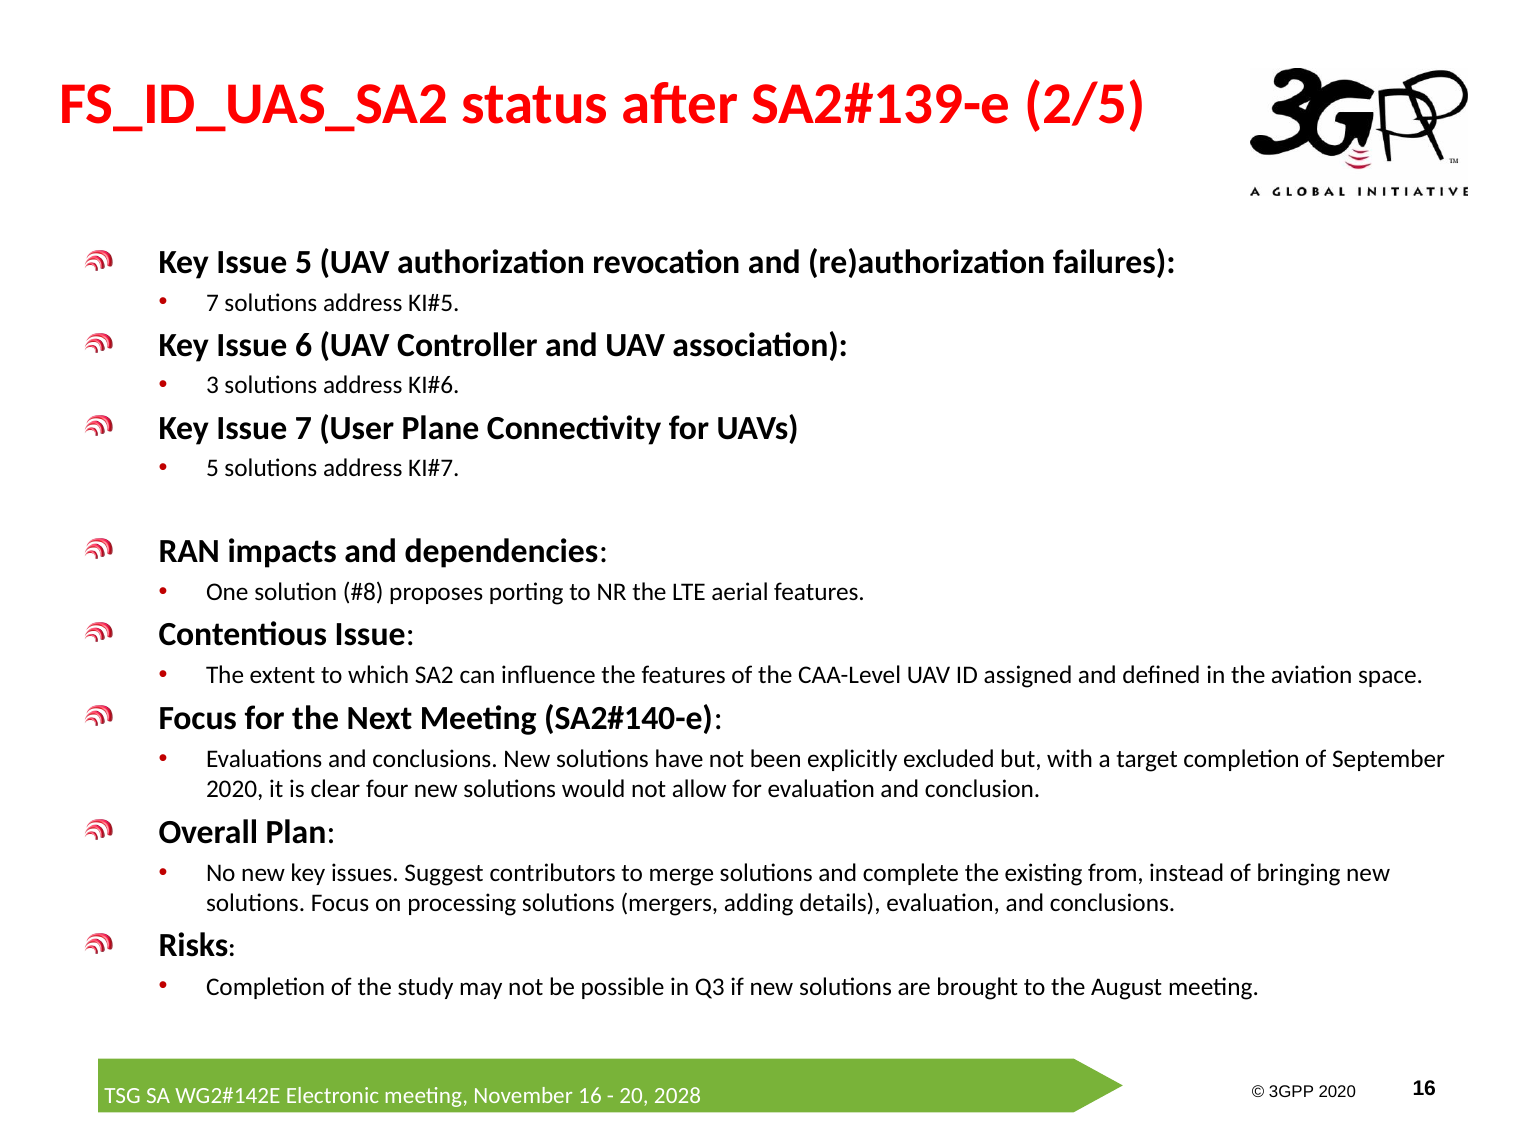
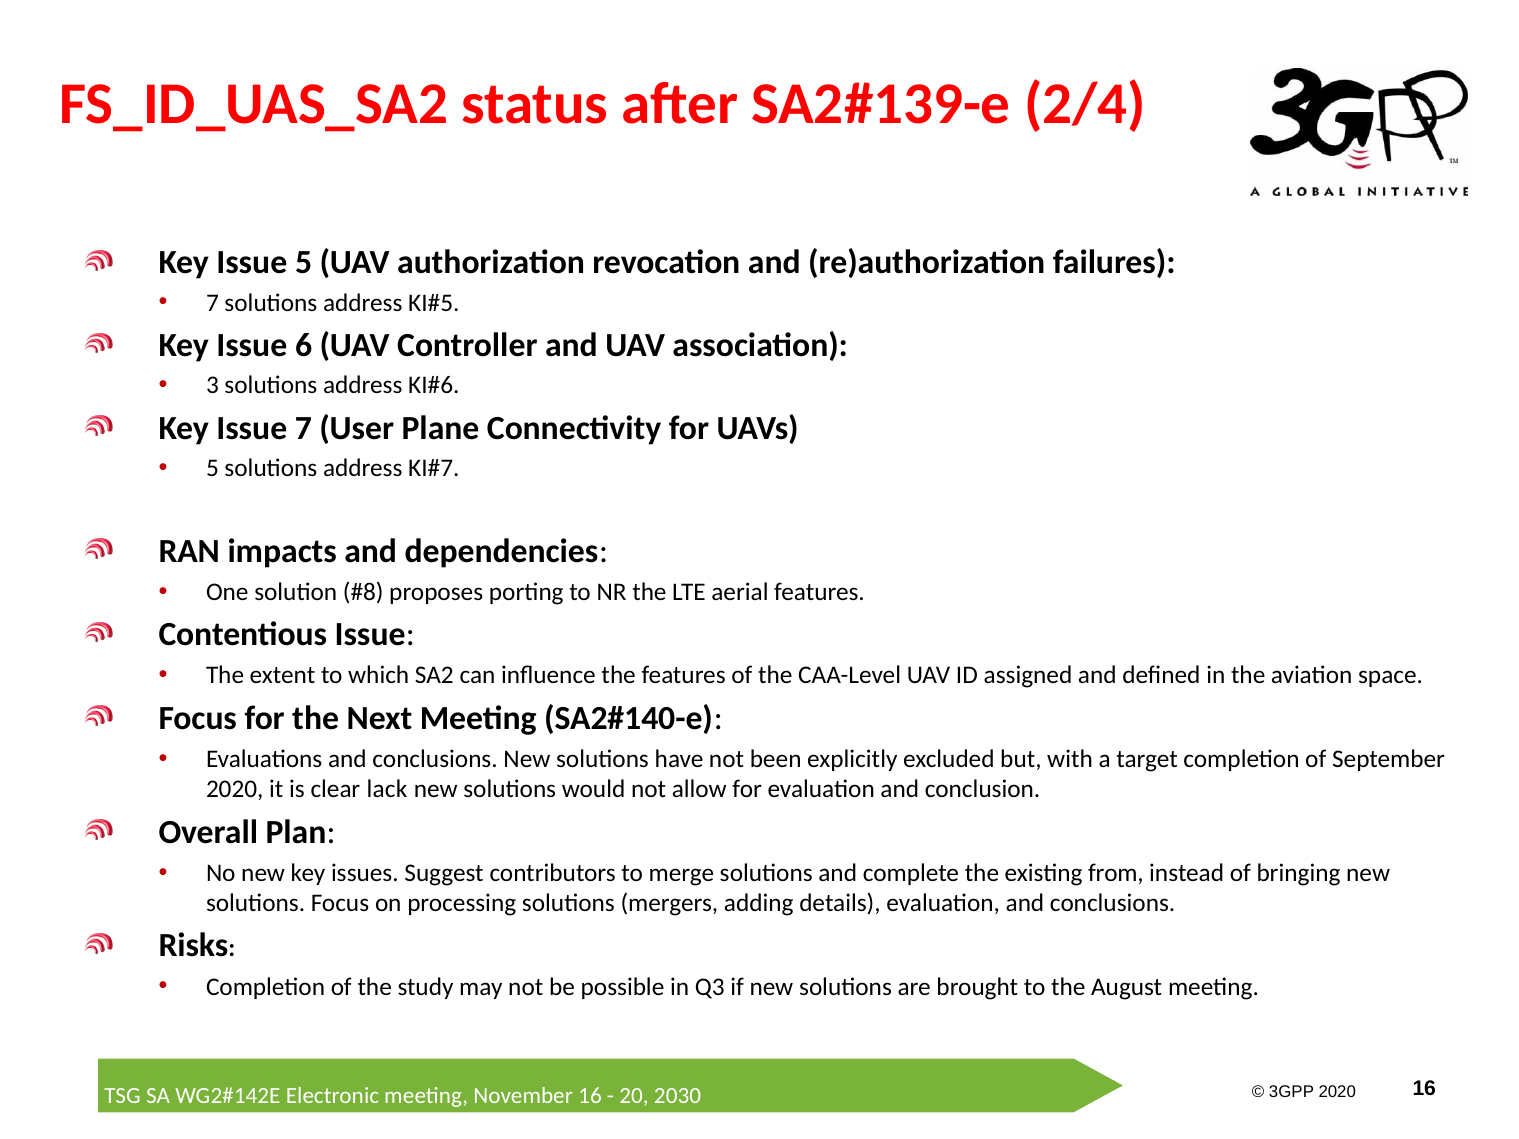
2/5: 2/5 -> 2/4 (1085, 104)
four: four -> lack (387, 790)
2028: 2028 -> 2030 (678, 1097)
